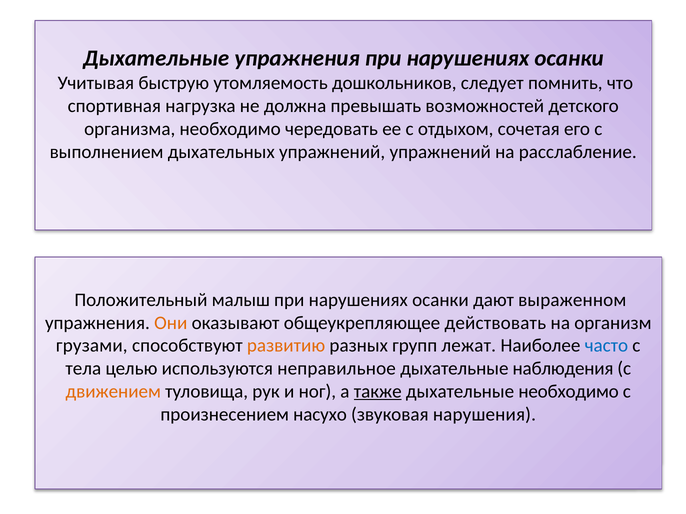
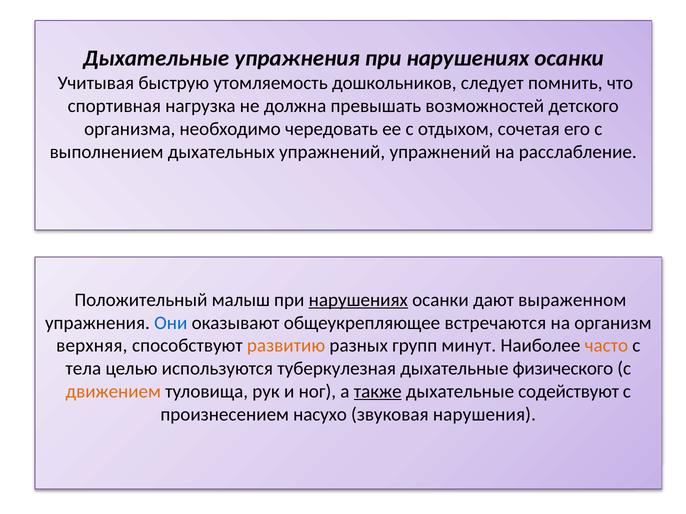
нарушениях underline: none -> present (358, 300)
Они colour: orange -> blue (171, 323)
действовать: действовать -> встречаются (495, 323)
грузами: грузами -> верхняя (92, 346)
лежат: лежат -> минут (469, 346)
часто colour: blue -> orange (606, 346)
неправильное: неправильное -> туберкулезная (337, 369)
наблюдения: наблюдения -> физического (563, 369)
дыхательные необходимо: необходимо -> содействуют (569, 392)
